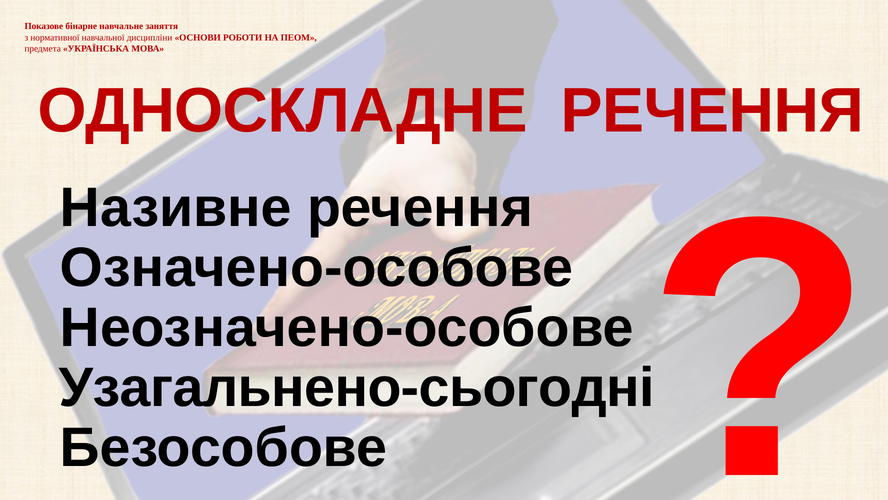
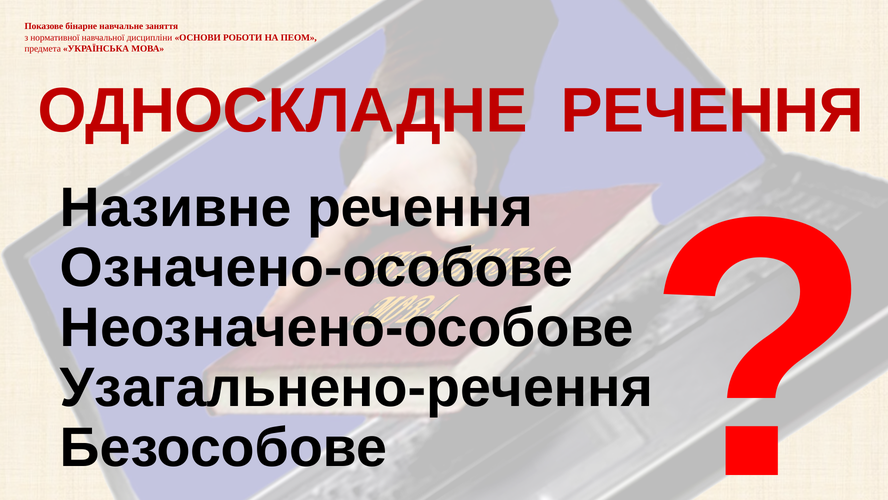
Узагальнено-сьогодні: Узагальнено-сьогодні -> Узагальнено-речення (357, 387)
